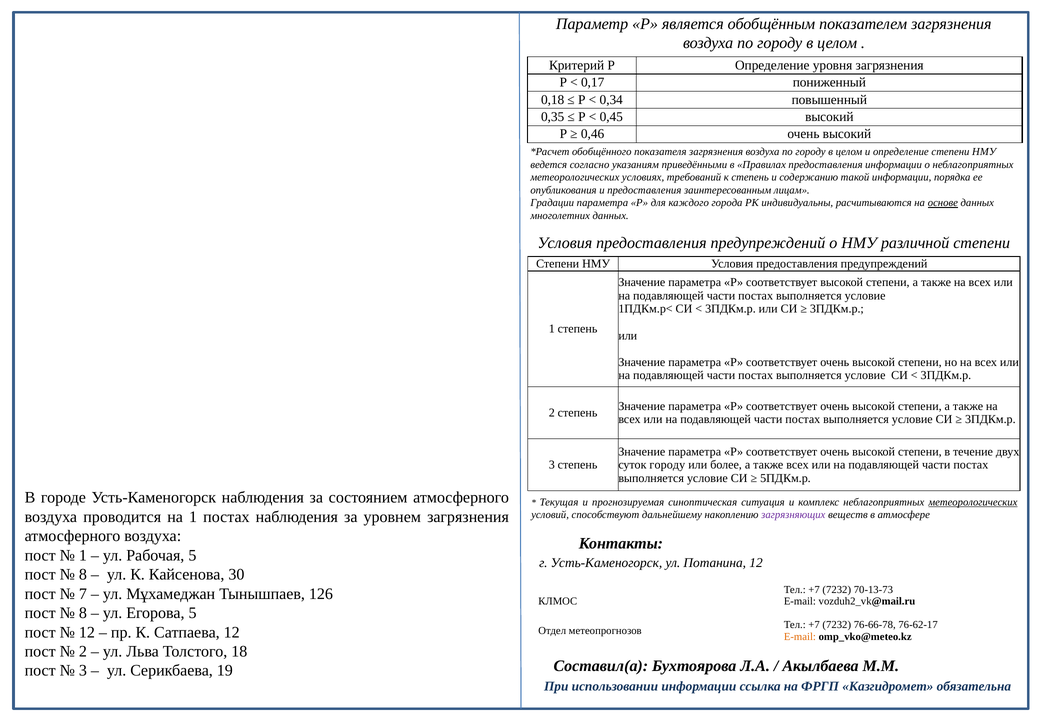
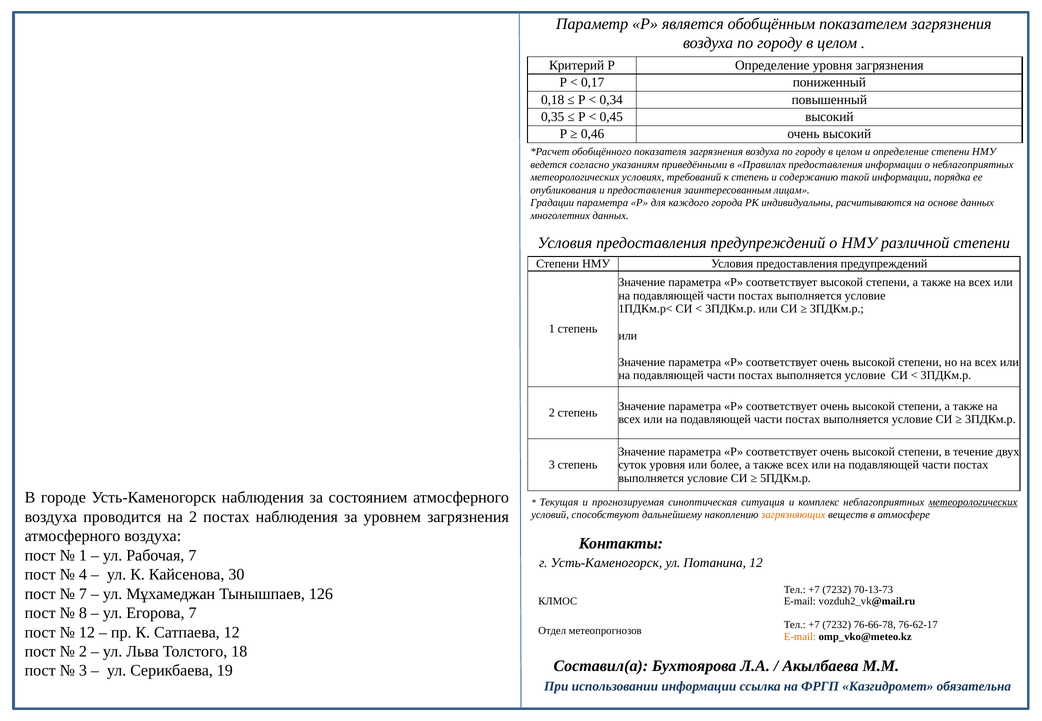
основе underline: present -> none (943, 203)
суток городу: городу -> уровня (667, 465)
на 1: 1 -> 2 (193, 517)
загрязняющих colour: purple -> orange (793, 515)
Рабочая 5: 5 -> 7 (192, 556)
8: 8 -> 4 (83, 575)
Егорова 5: 5 -> 7 (193, 613)
